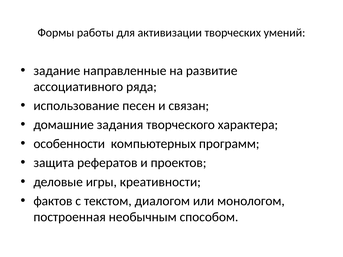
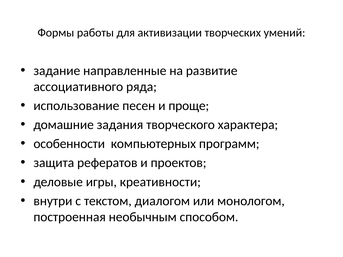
связан: связан -> проще (189, 106)
фактов: фактов -> внутри (53, 201)
